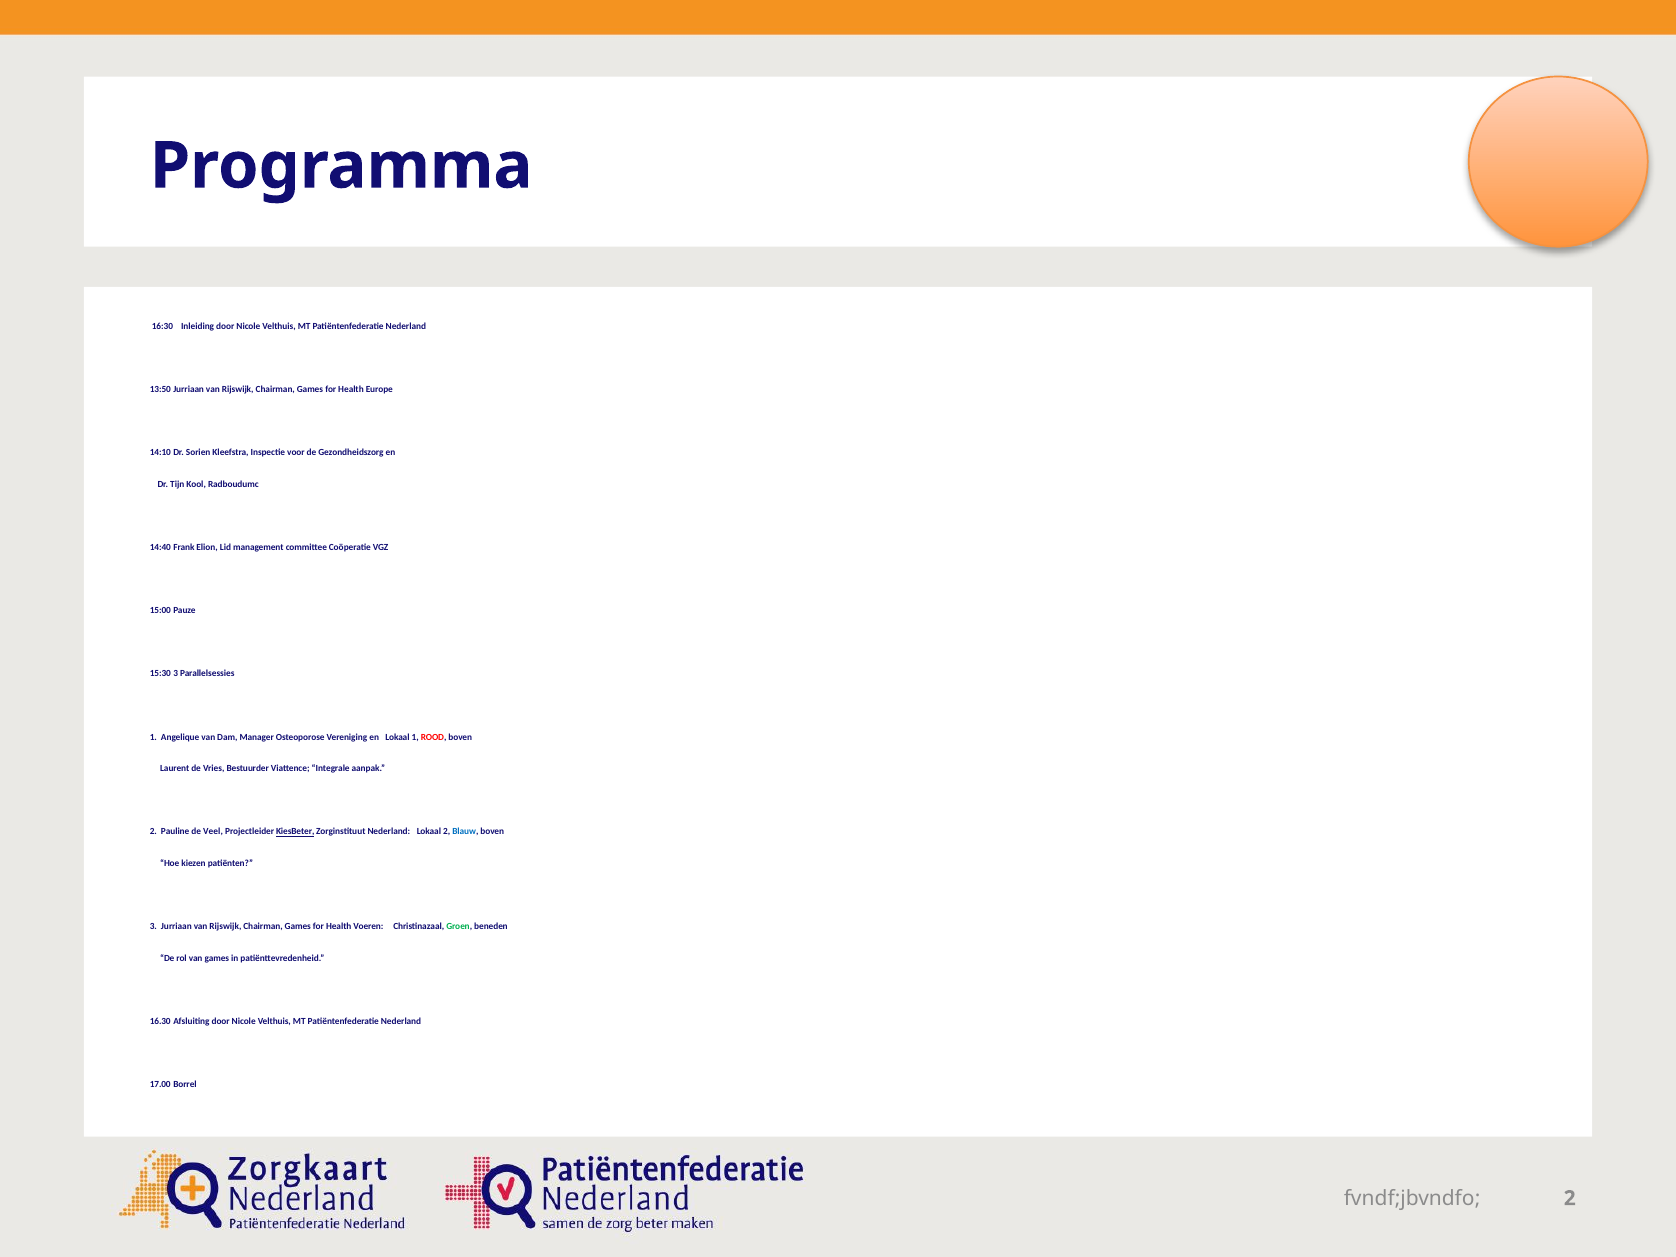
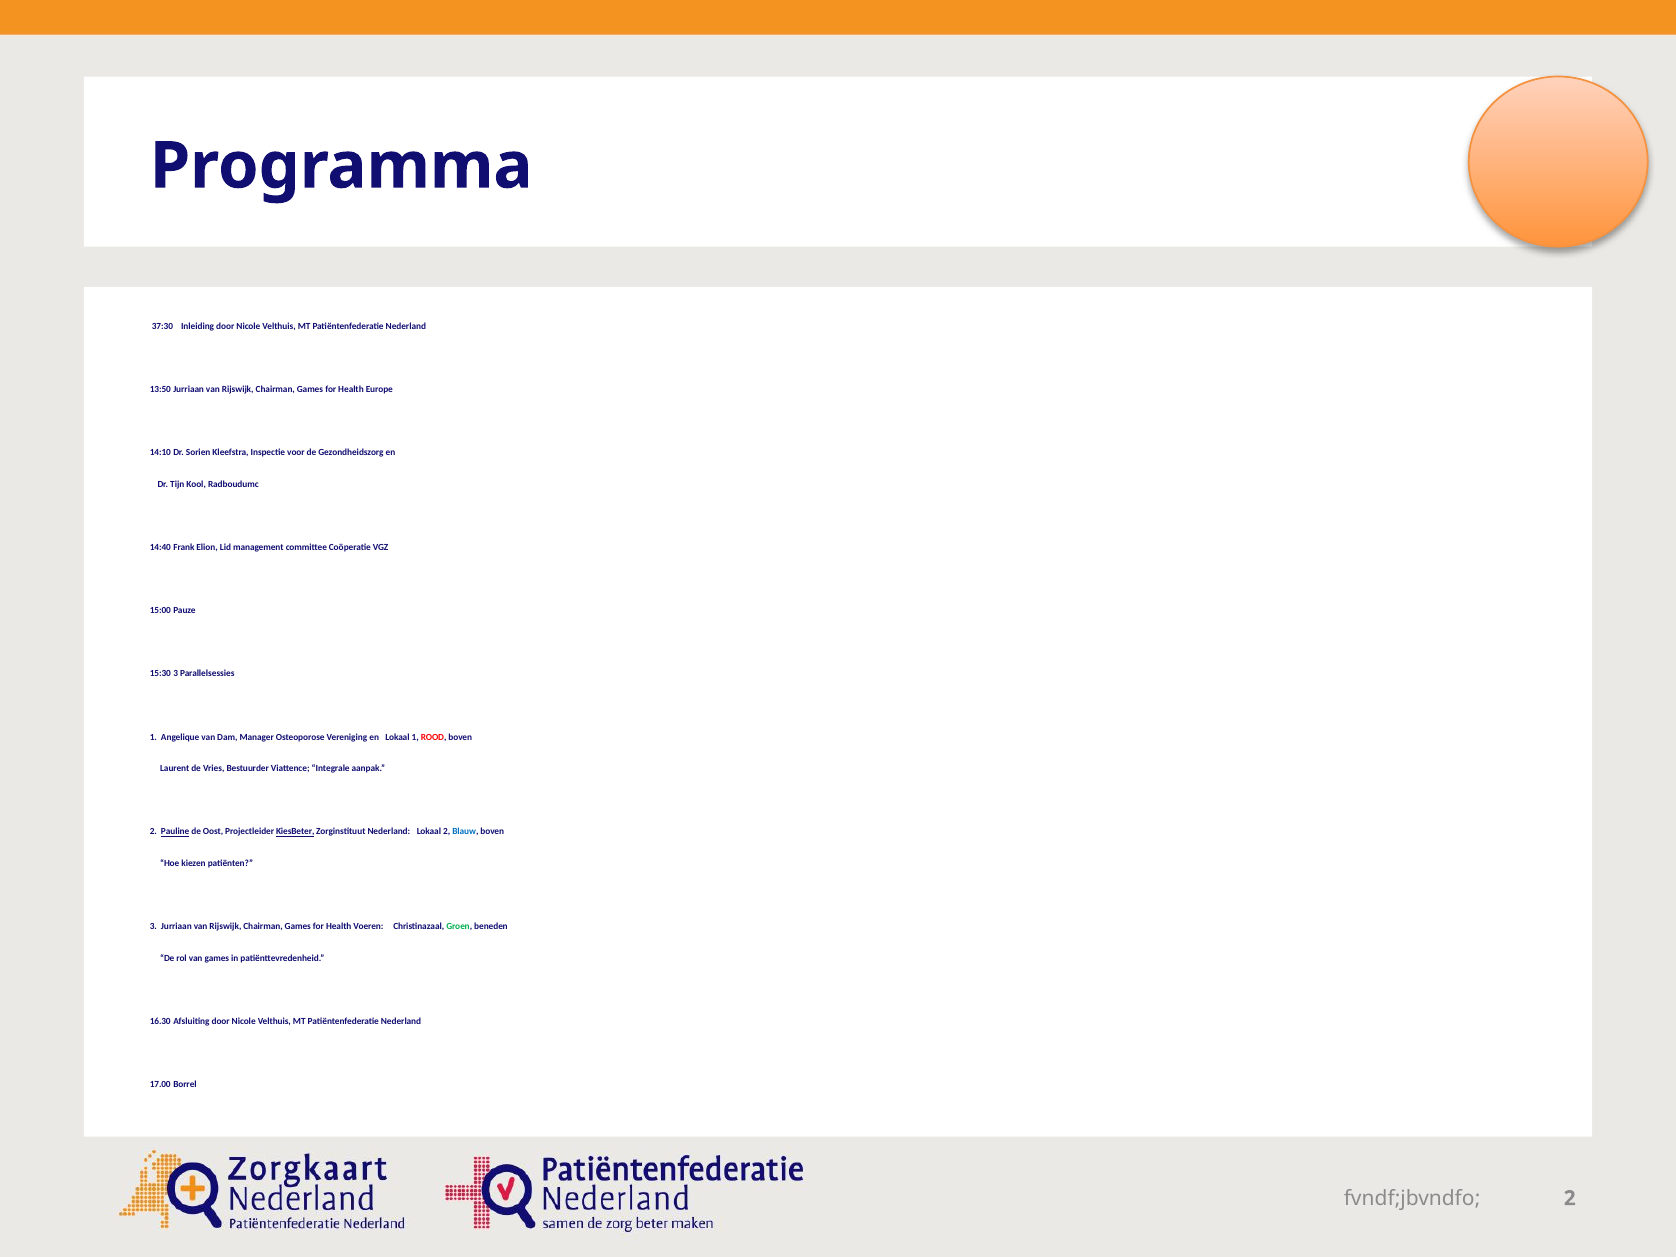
16:30: 16:30 -> 37:30 (162, 326)
Pauline underline: none -> present (175, 832)
Veel: Veel -> Oost (213, 832)
